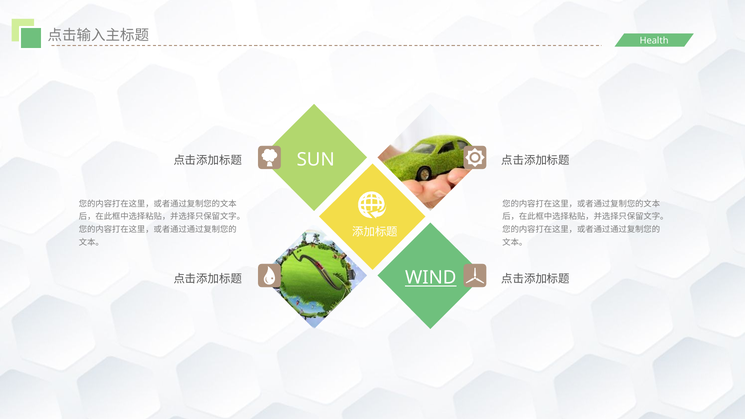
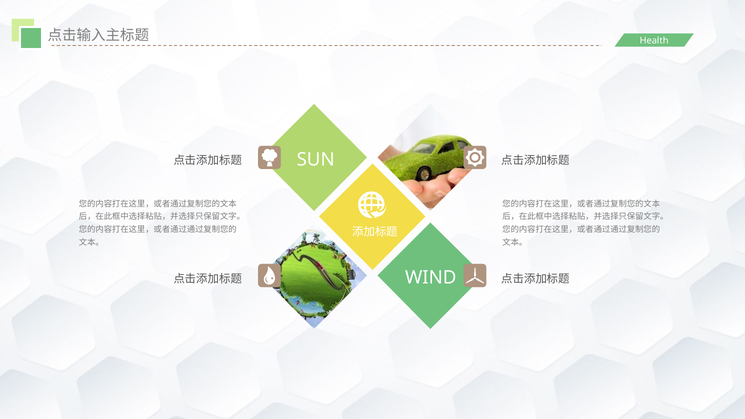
WIND underline: present -> none (431, 278)
